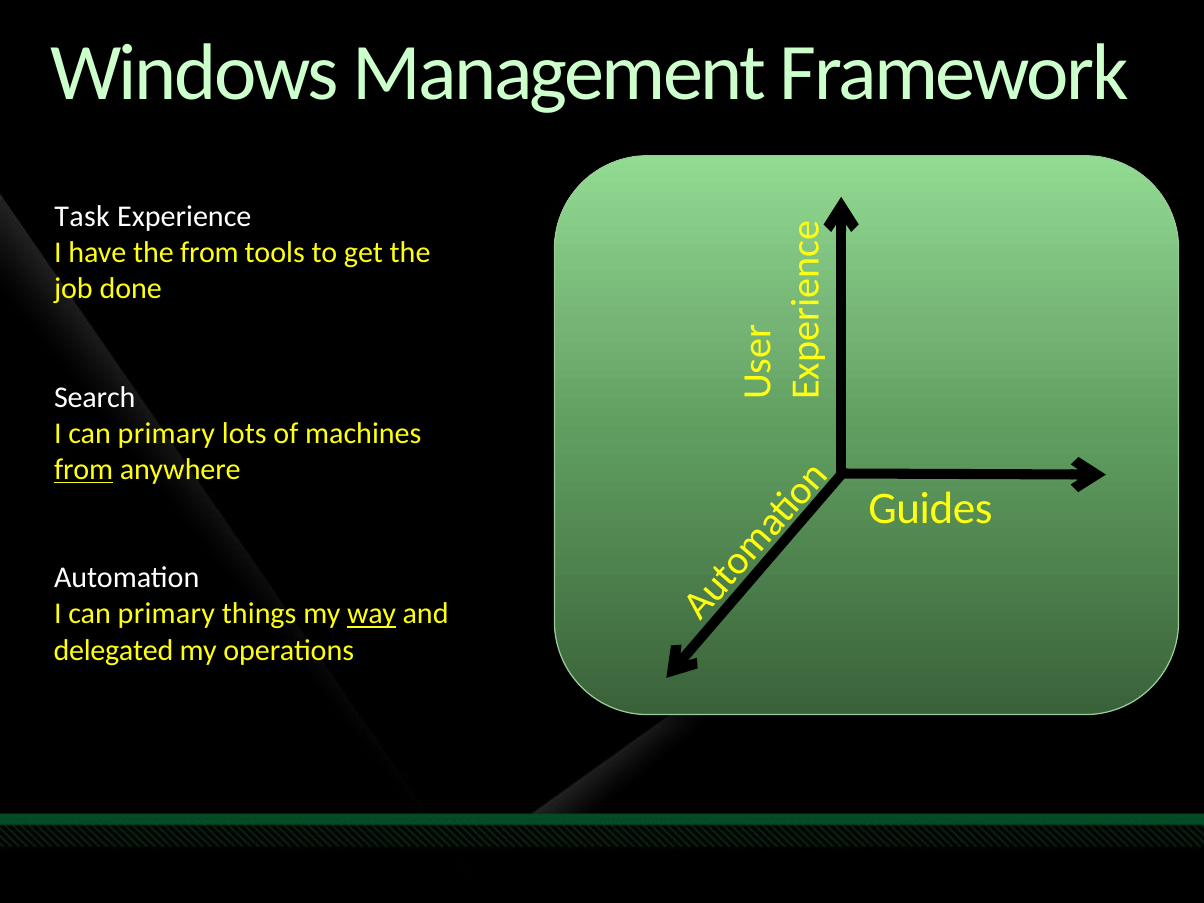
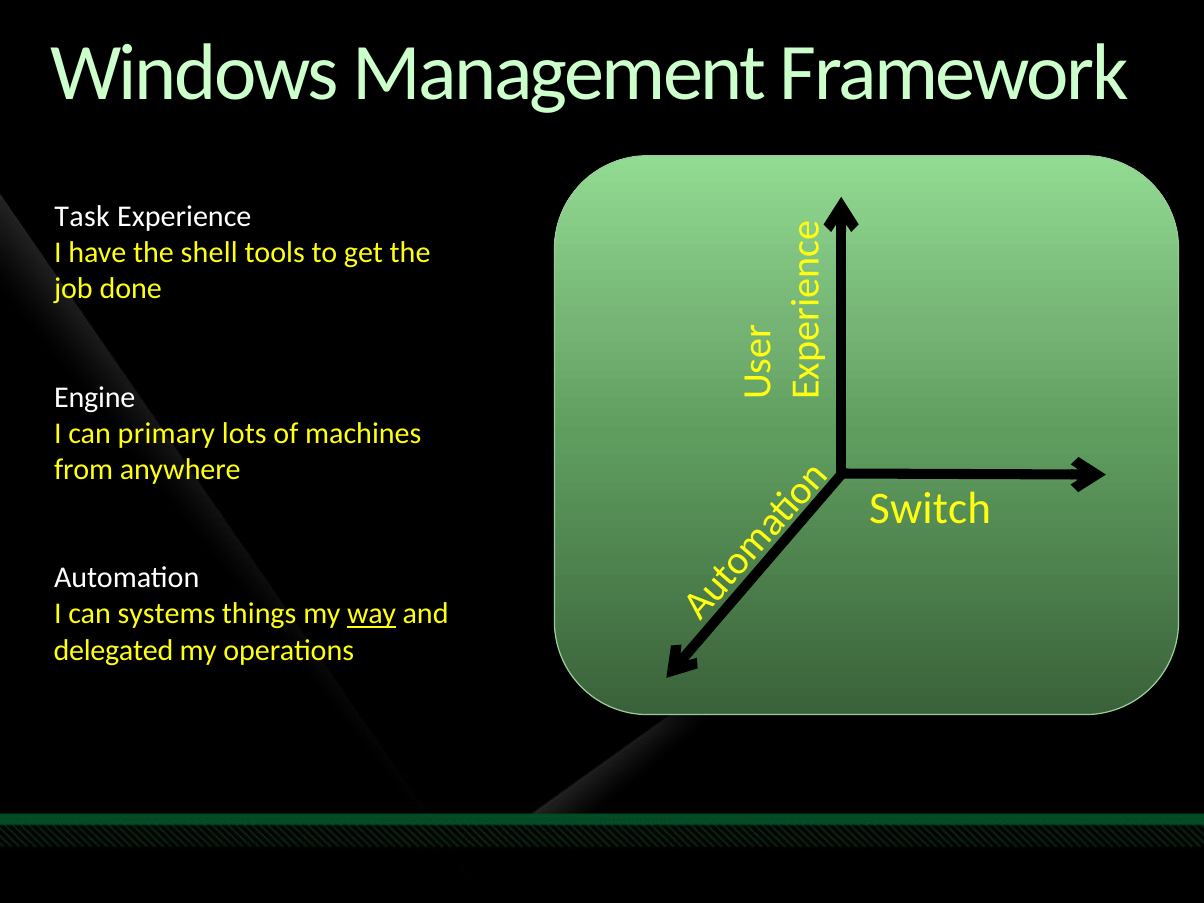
the from: from -> shell (209, 253)
Search: Search -> Engine (95, 397)
from underline: present -> none (84, 469)
Guides: Guides -> Switch (930, 509)
primary: primary -> systems (167, 614)
